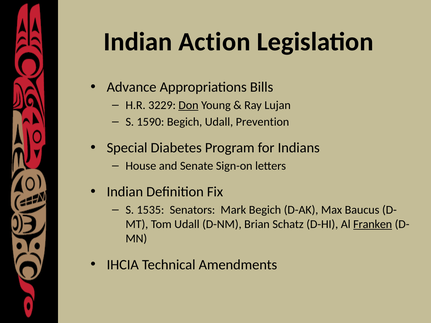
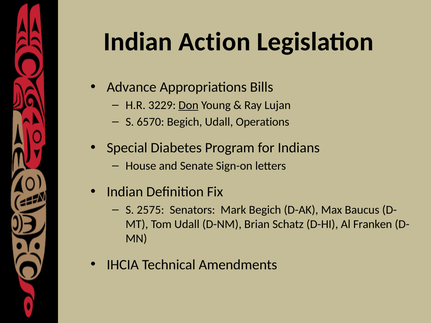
1590: 1590 -> 6570 (150, 122)
Prevention: Prevention -> Operations (263, 122)
1535: 1535 -> 2575 (150, 210)
Franken underline: present -> none (373, 224)
